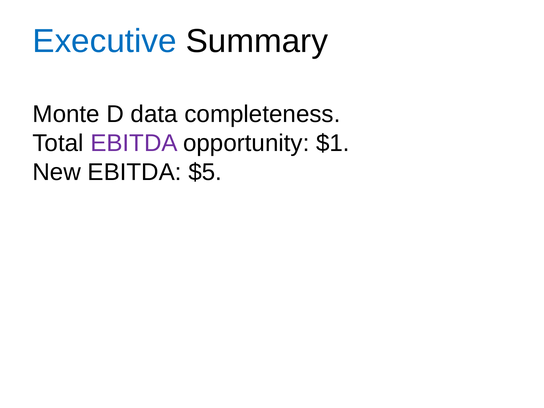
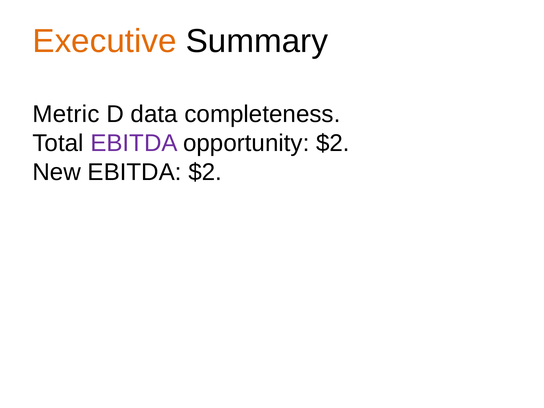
Executive colour: blue -> orange (105, 41)
Monte: Monte -> Metric (66, 114)
opportunity $1: $1 -> $2 (333, 143)
EBITDA $5: $5 -> $2 (205, 172)
